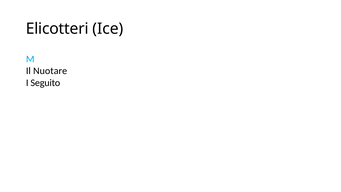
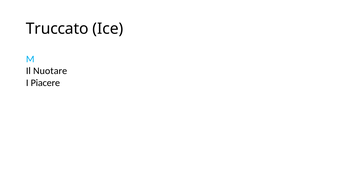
Elicotteri: Elicotteri -> Truccato (57, 29)
Seguito: Seguito -> Piacere (45, 83)
